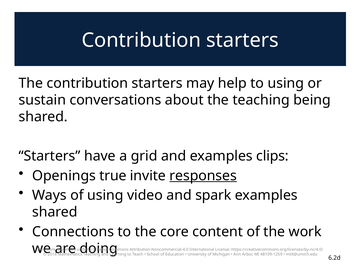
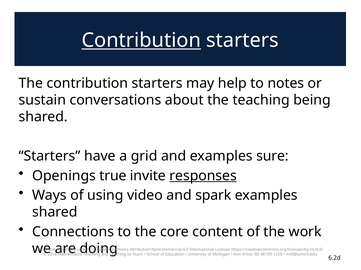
Contribution underline: none -> present (141, 41)
to using: using -> notes (286, 83)
clips: clips -> sure (272, 156)
